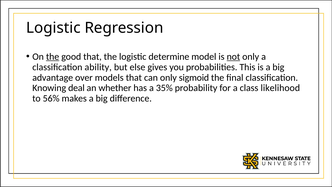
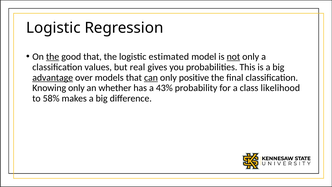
determine: determine -> estimated (169, 57)
ability: ability -> values (98, 67)
else: else -> real (137, 67)
advantage underline: none -> present (53, 77)
can underline: none -> present (151, 77)
sigmoid: sigmoid -> positive (194, 77)
Knowing deal: deal -> only (76, 88)
35%: 35% -> 43% (164, 88)
56%: 56% -> 58% (51, 98)
